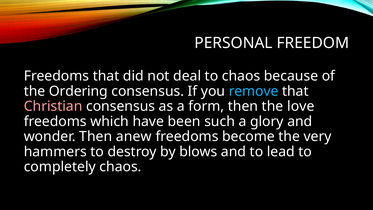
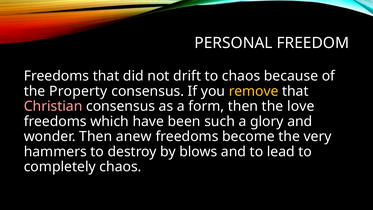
deal: deal -> drift (187, 76)
Ordering: Ordering -> Property (78, 91)
remove colour: light blue -> yellow (254, 91)
